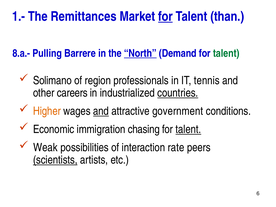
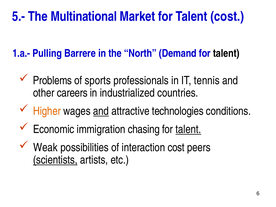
1.-: 1.- -> 5.- (19, 17)
Remittances: Remittances -> Multinational (84, 17)
for underline: present -> none (165, 17)
Talent than: than -> cost (227, 17)
8.a.-: 8.a.- -> 1.a.- (21, 53)
North underline: present -> none (140, 53)
talent colour: green -> black (226, 53)
Solimano: Solimano -> Problems (52, 81)
region: region -> sports (98, 81)
countries underline: present -> none (178, 93)
government: government -> technologies (178, 111)
interaction rate: rate -> cost (176, 147)
